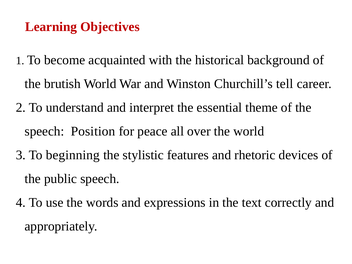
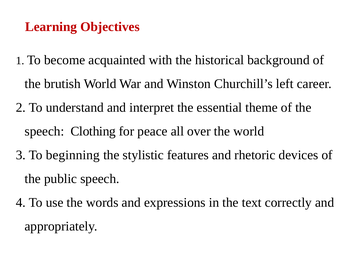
tell: tell -> left (285, 84)
Position: Position -> Clothing (93, 131)
